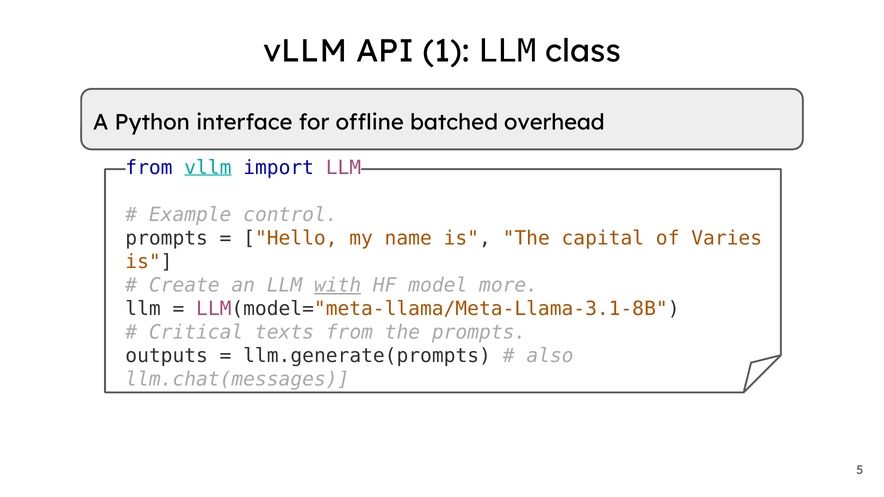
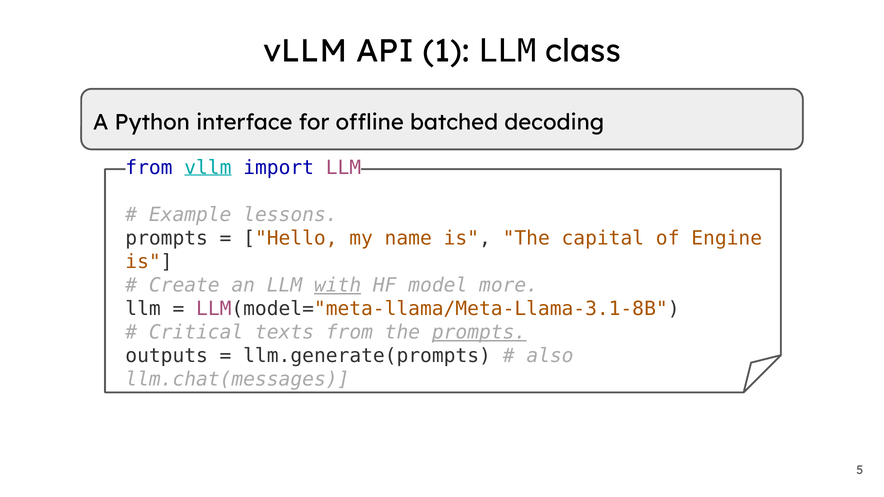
overhead: overhead -> decoding (554, 123)
control: control -> lessons (290, 215)
Varies: Varies -> Engine (727, 238)
prompts underline: none -> present (479, 333)
